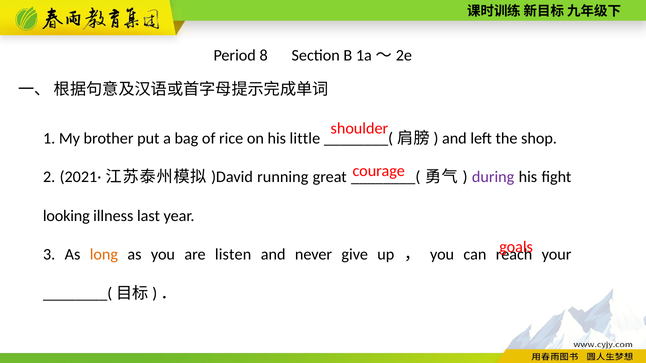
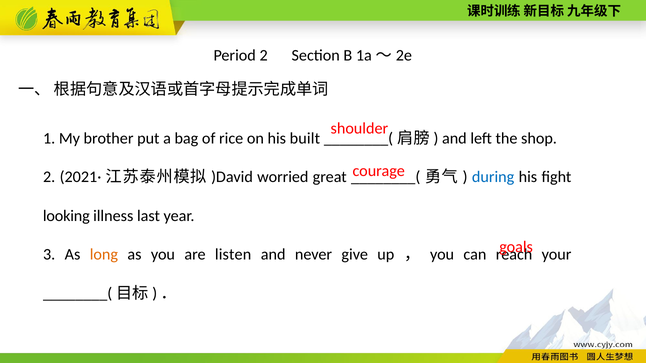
Period 8: 8 -> 2 (264, 55)
little: little -> built (305, 138)
running: running -> worried (283, 177)
during colour: purple -> blue (493, 177)
